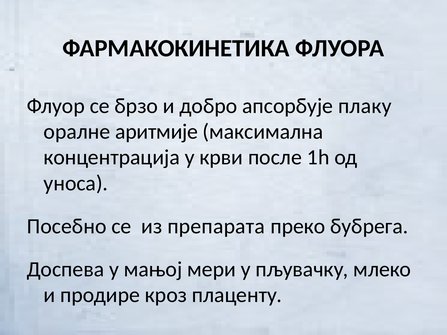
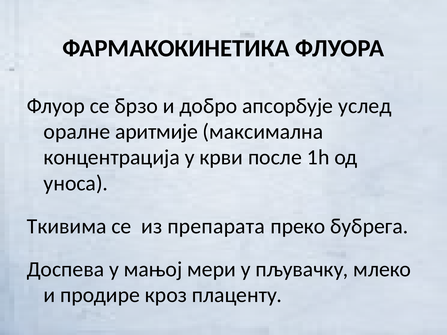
плаку: плаку -> услед (365, 106)
Посебно: Посебно -> Ткивима (67, 226)
